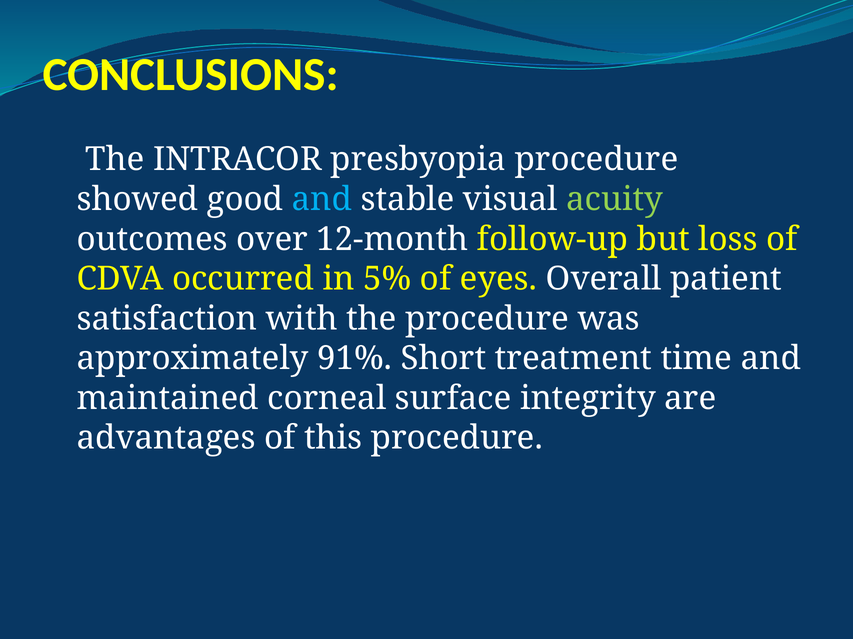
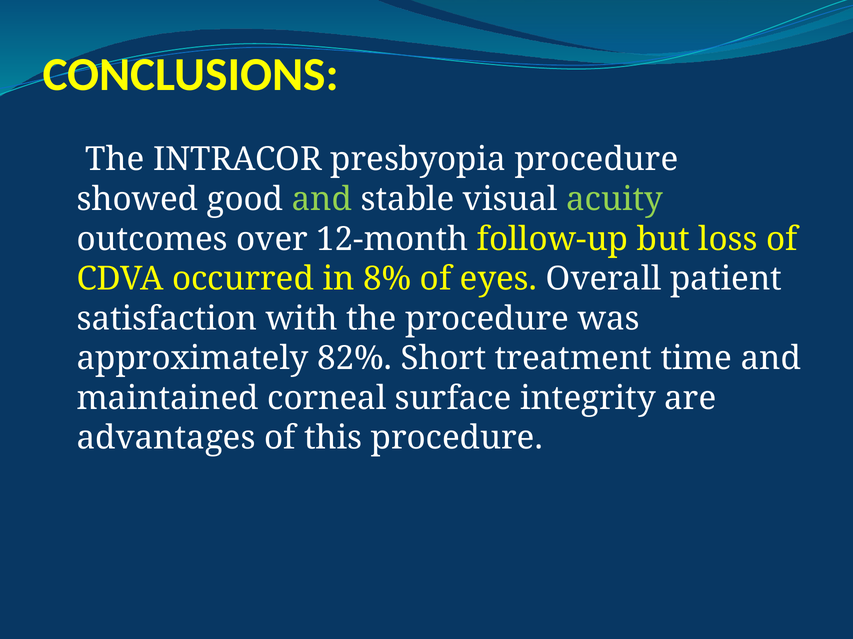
and colour: light blue -> light green (322, 200)
5%: 5% -> 8% (387, 279)
91%: 91% -> 82% (355, 359)
